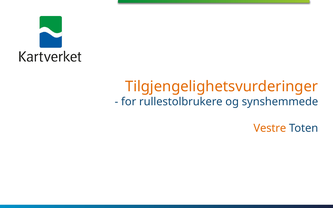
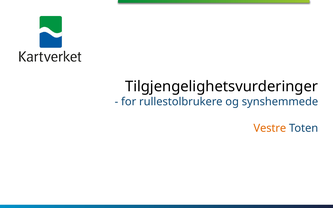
Tilgjengelighetsvurderinger colour: orange -> black (222, 86)
